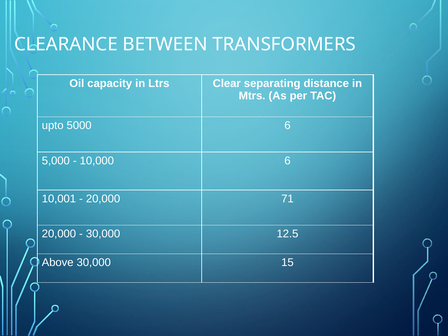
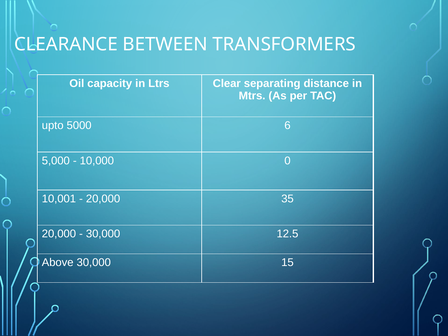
10,000 6: 6 -> 0 (287, 161)
71: 71 -> 35 (287, 199)
